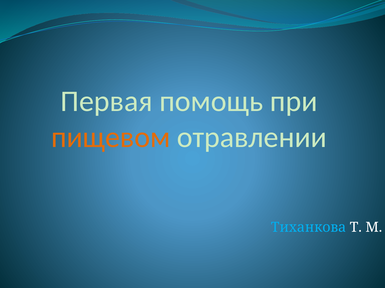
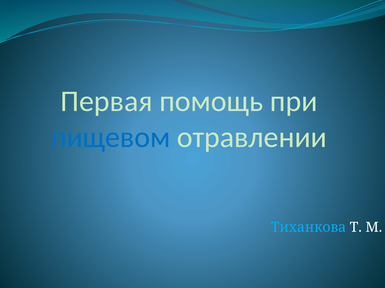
пищевом colour: orange -> blue (111, 138)
